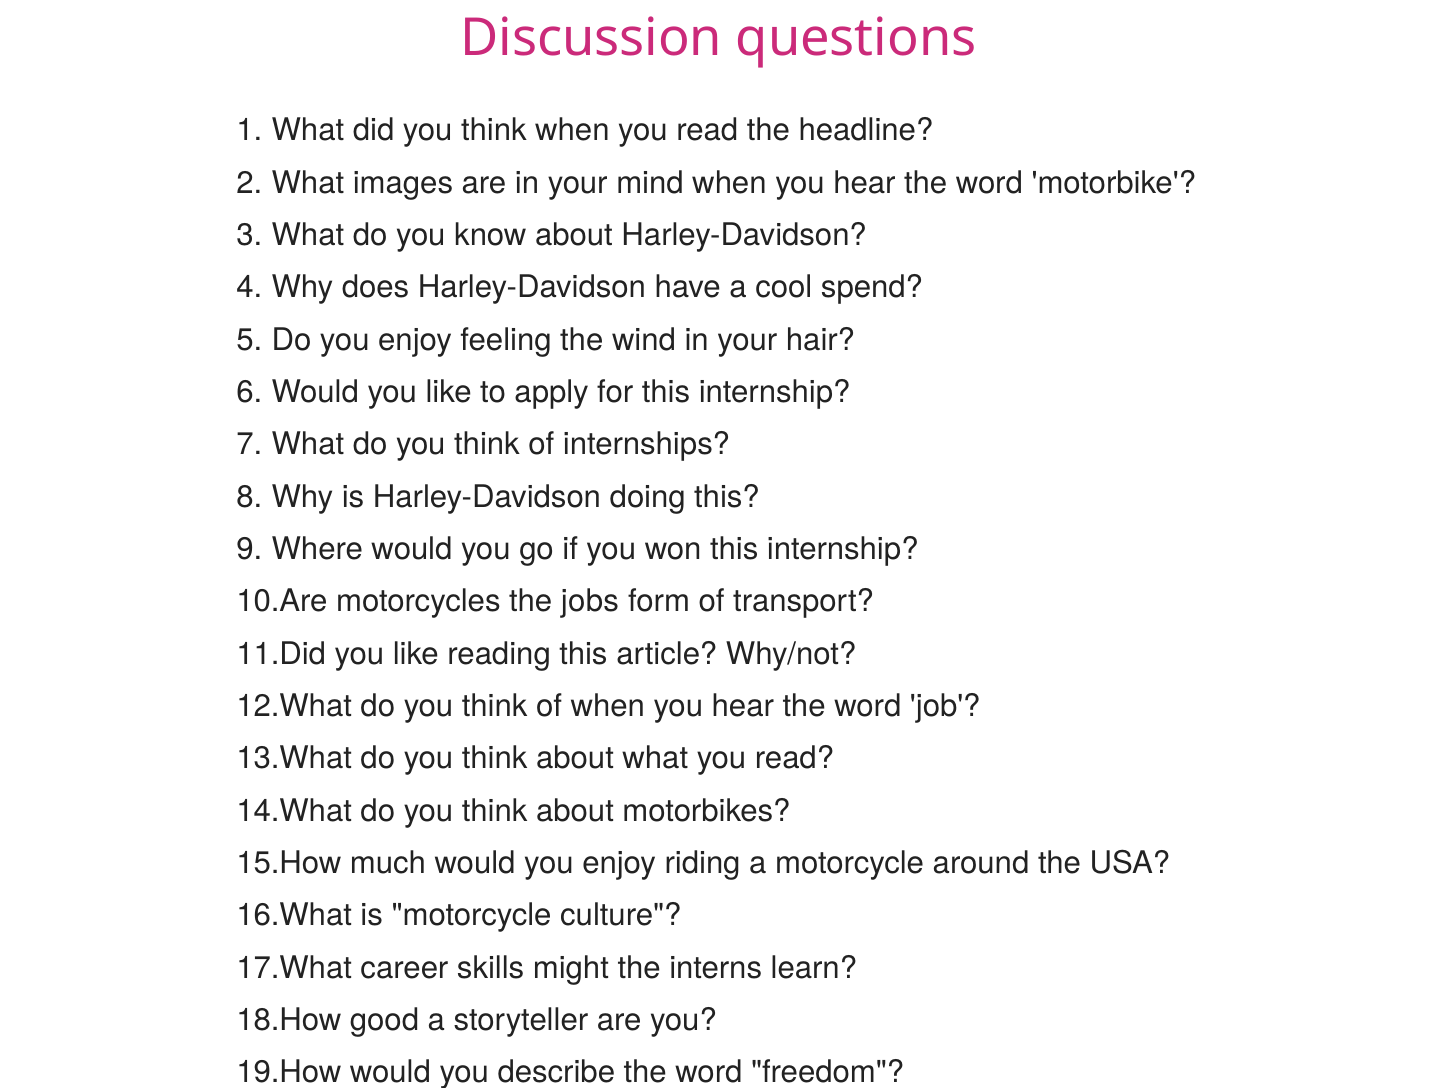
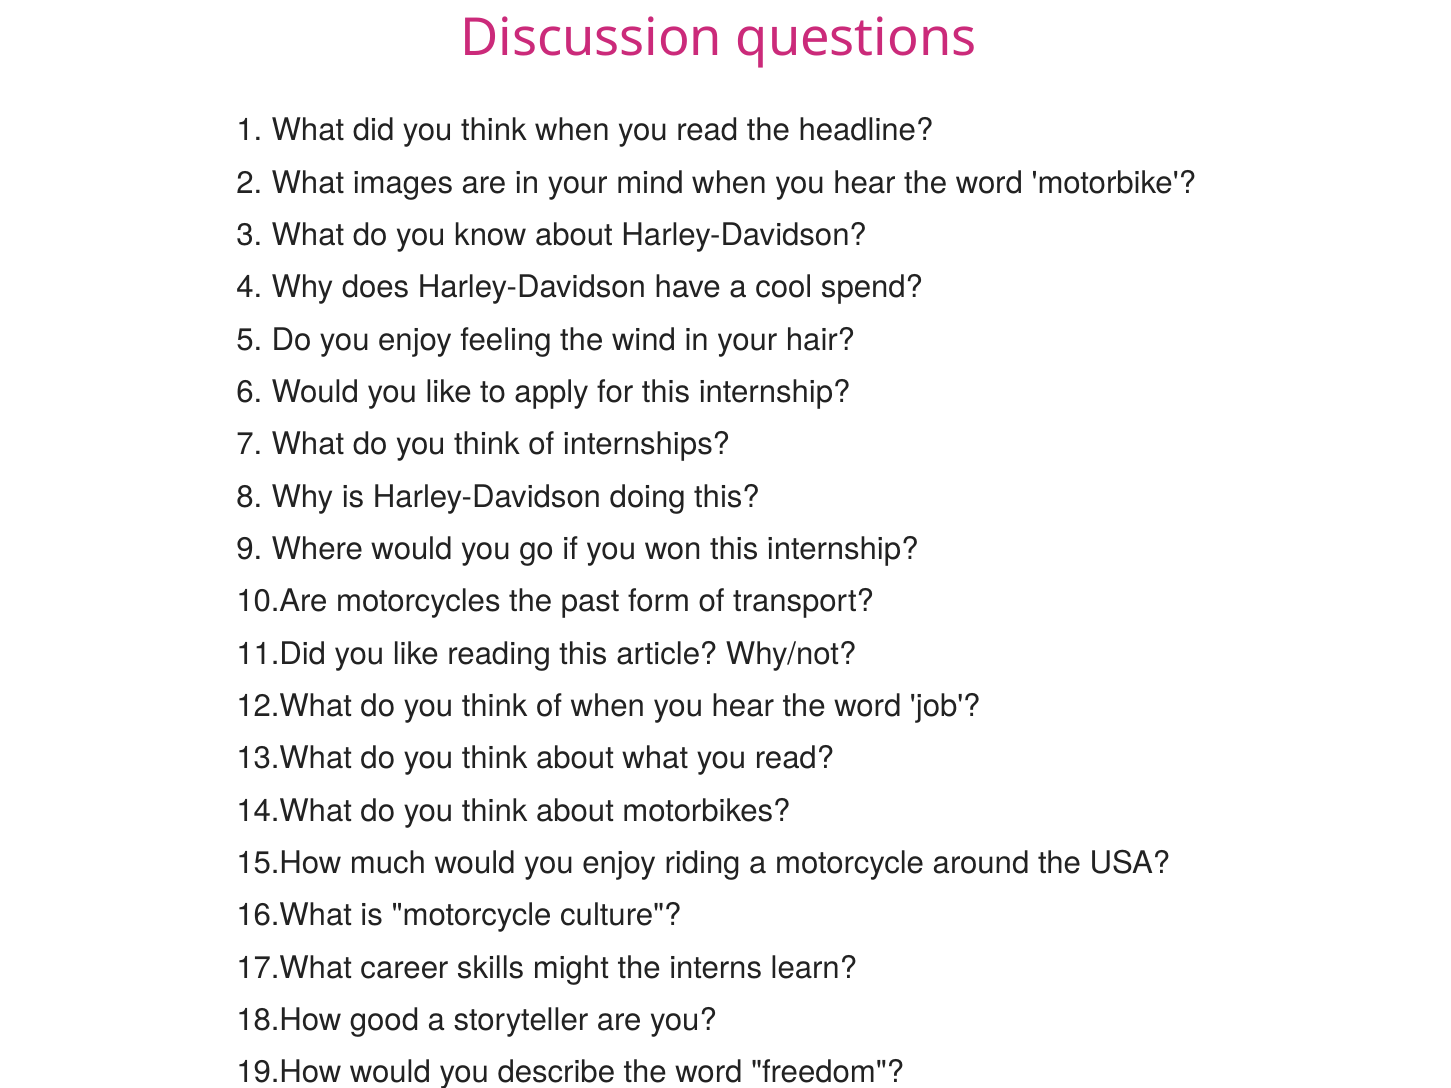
jobs: jobs -> past (590, 602)
